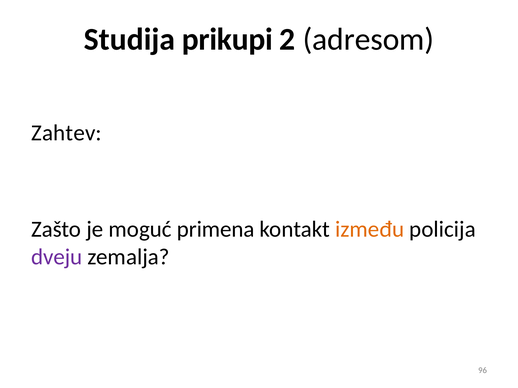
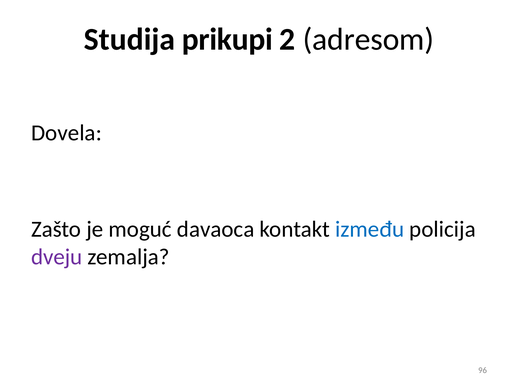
Zahtev: Zahtev -> Dovela (66, 133)
primena: primena -> davaoca (216, 230)
između colour: orange -> blue (370, 230)
